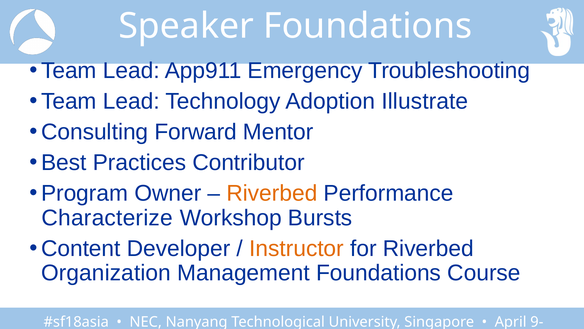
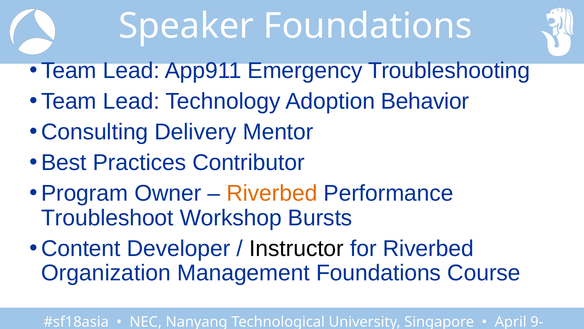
Illustrate: Illustrate -> Behavior (425, 101)
Forward: Forward -> Delivery (196, 132)
Characterize: Characterize -> Troubleshoot (107, 218)
Instructor colour: orange -> black (297, 248)
